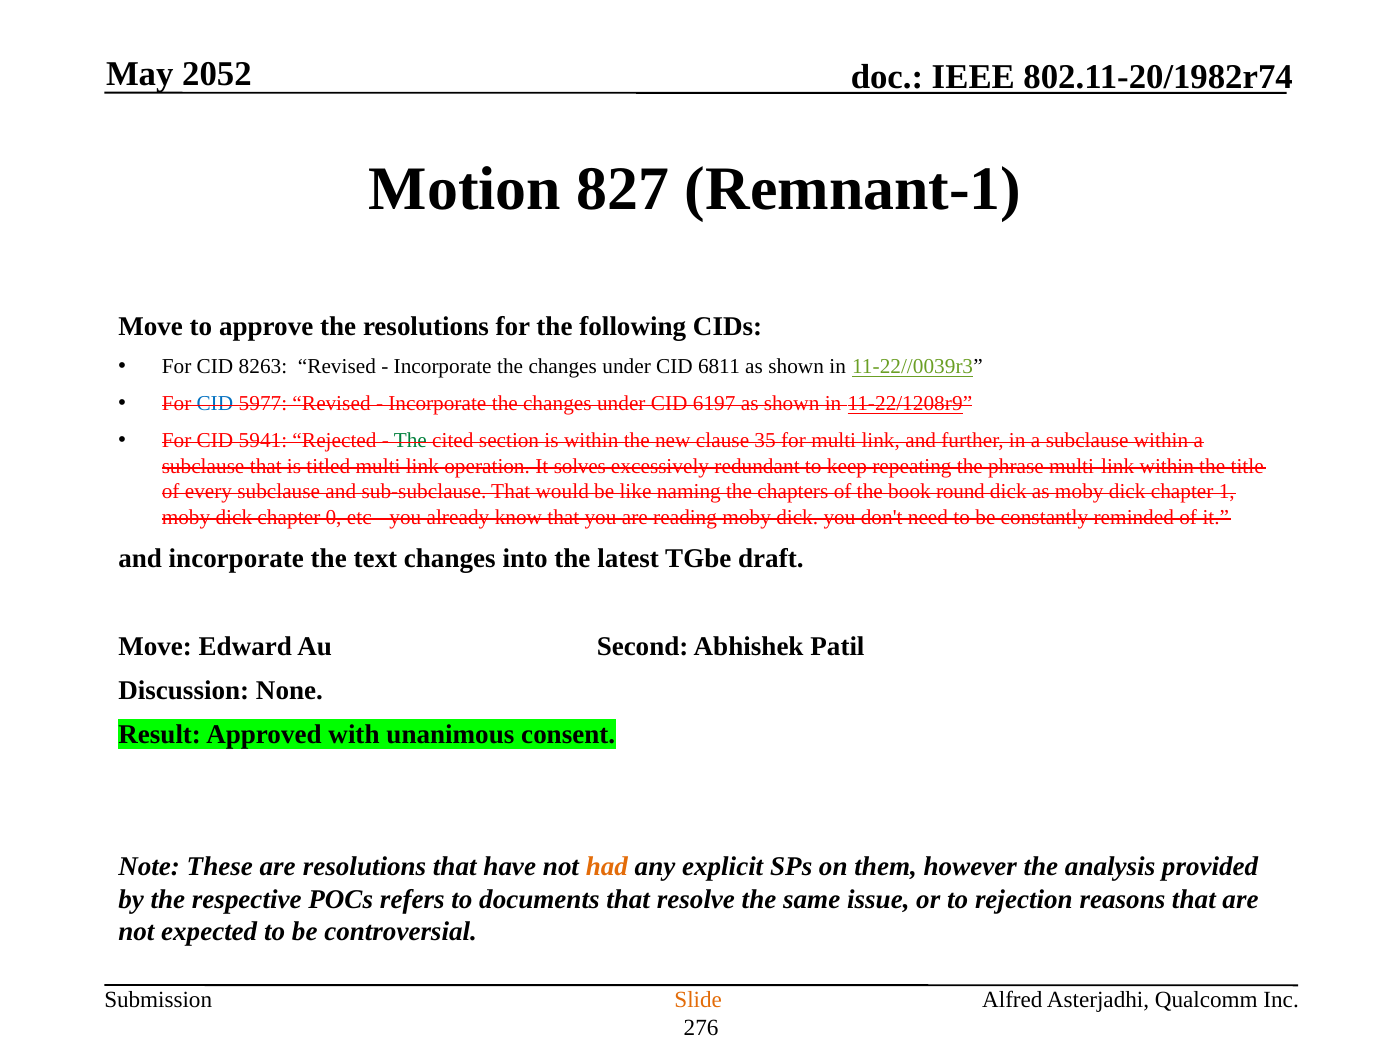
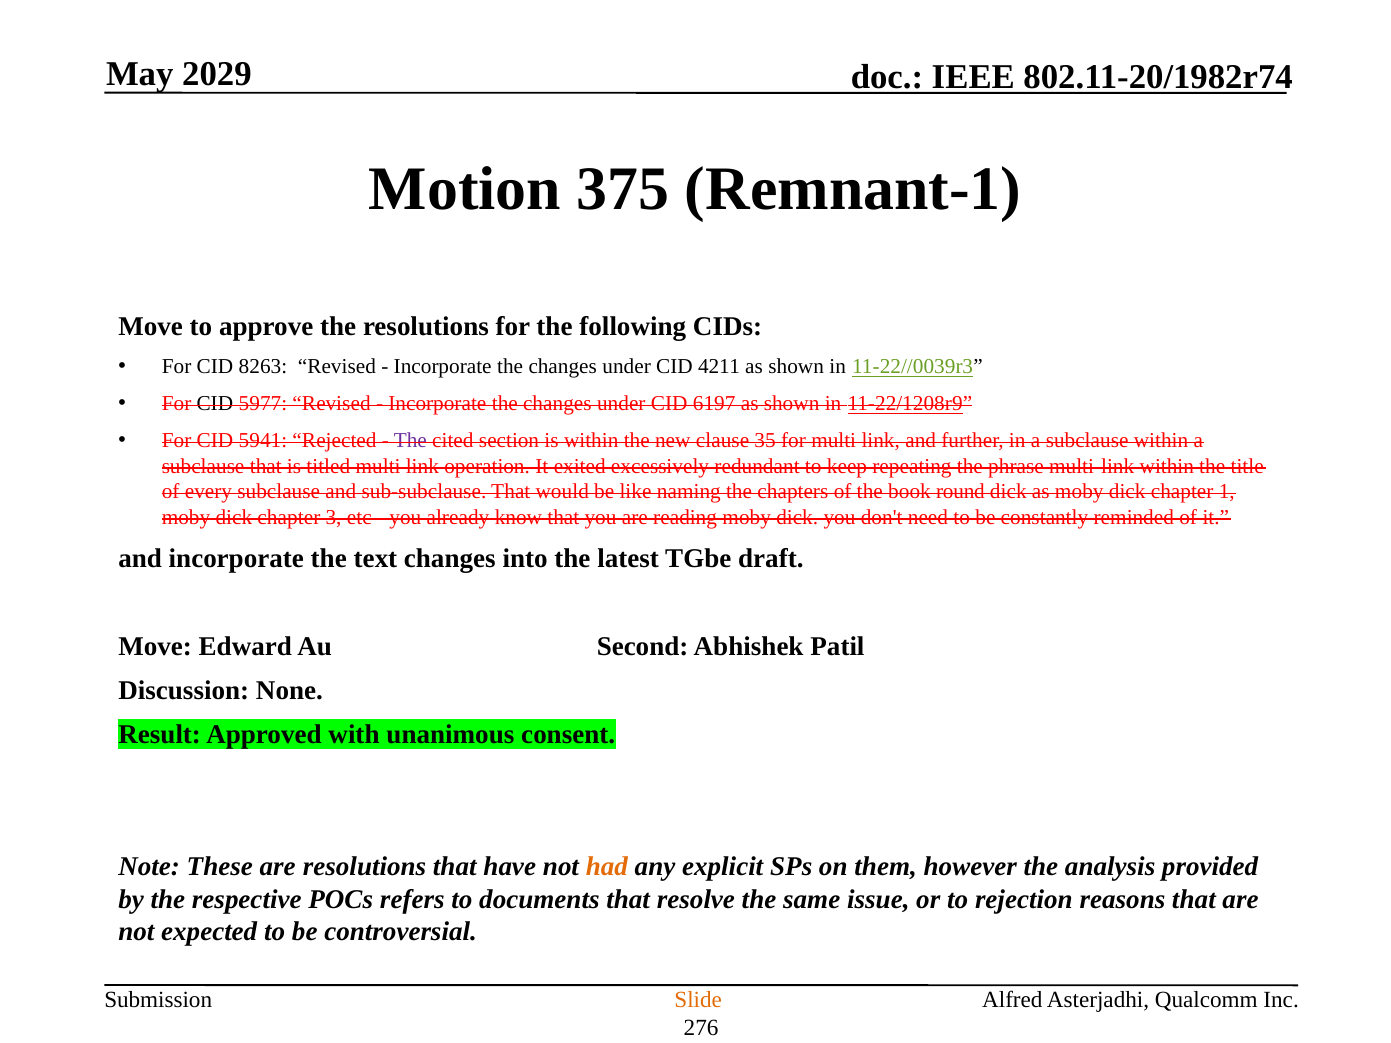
2052: 2052 -> 2029 (217, 74)
827: 827 -> 375 (623, 190)
6811: 6811 -> 4211 (719, 367)
CID colour: blue -> black (215, 404)
The colour: green -> purple (410, 441)
solves: solves -> exited (580, 466)
0: 0 -> 3 (333, 518)
